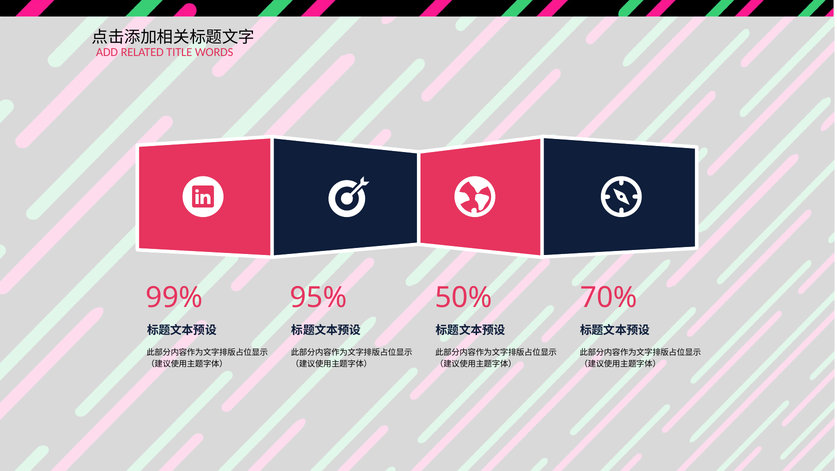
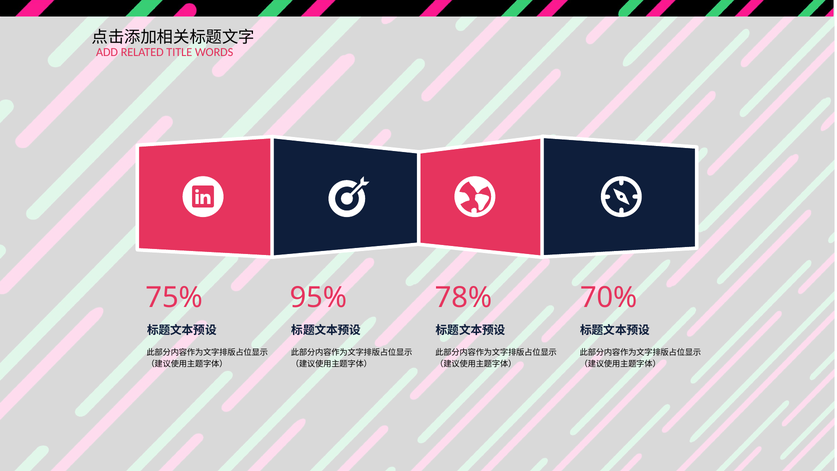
99%: 99% -> 75% (174, 298)
50%: 50% -> 78% (463, 298)
